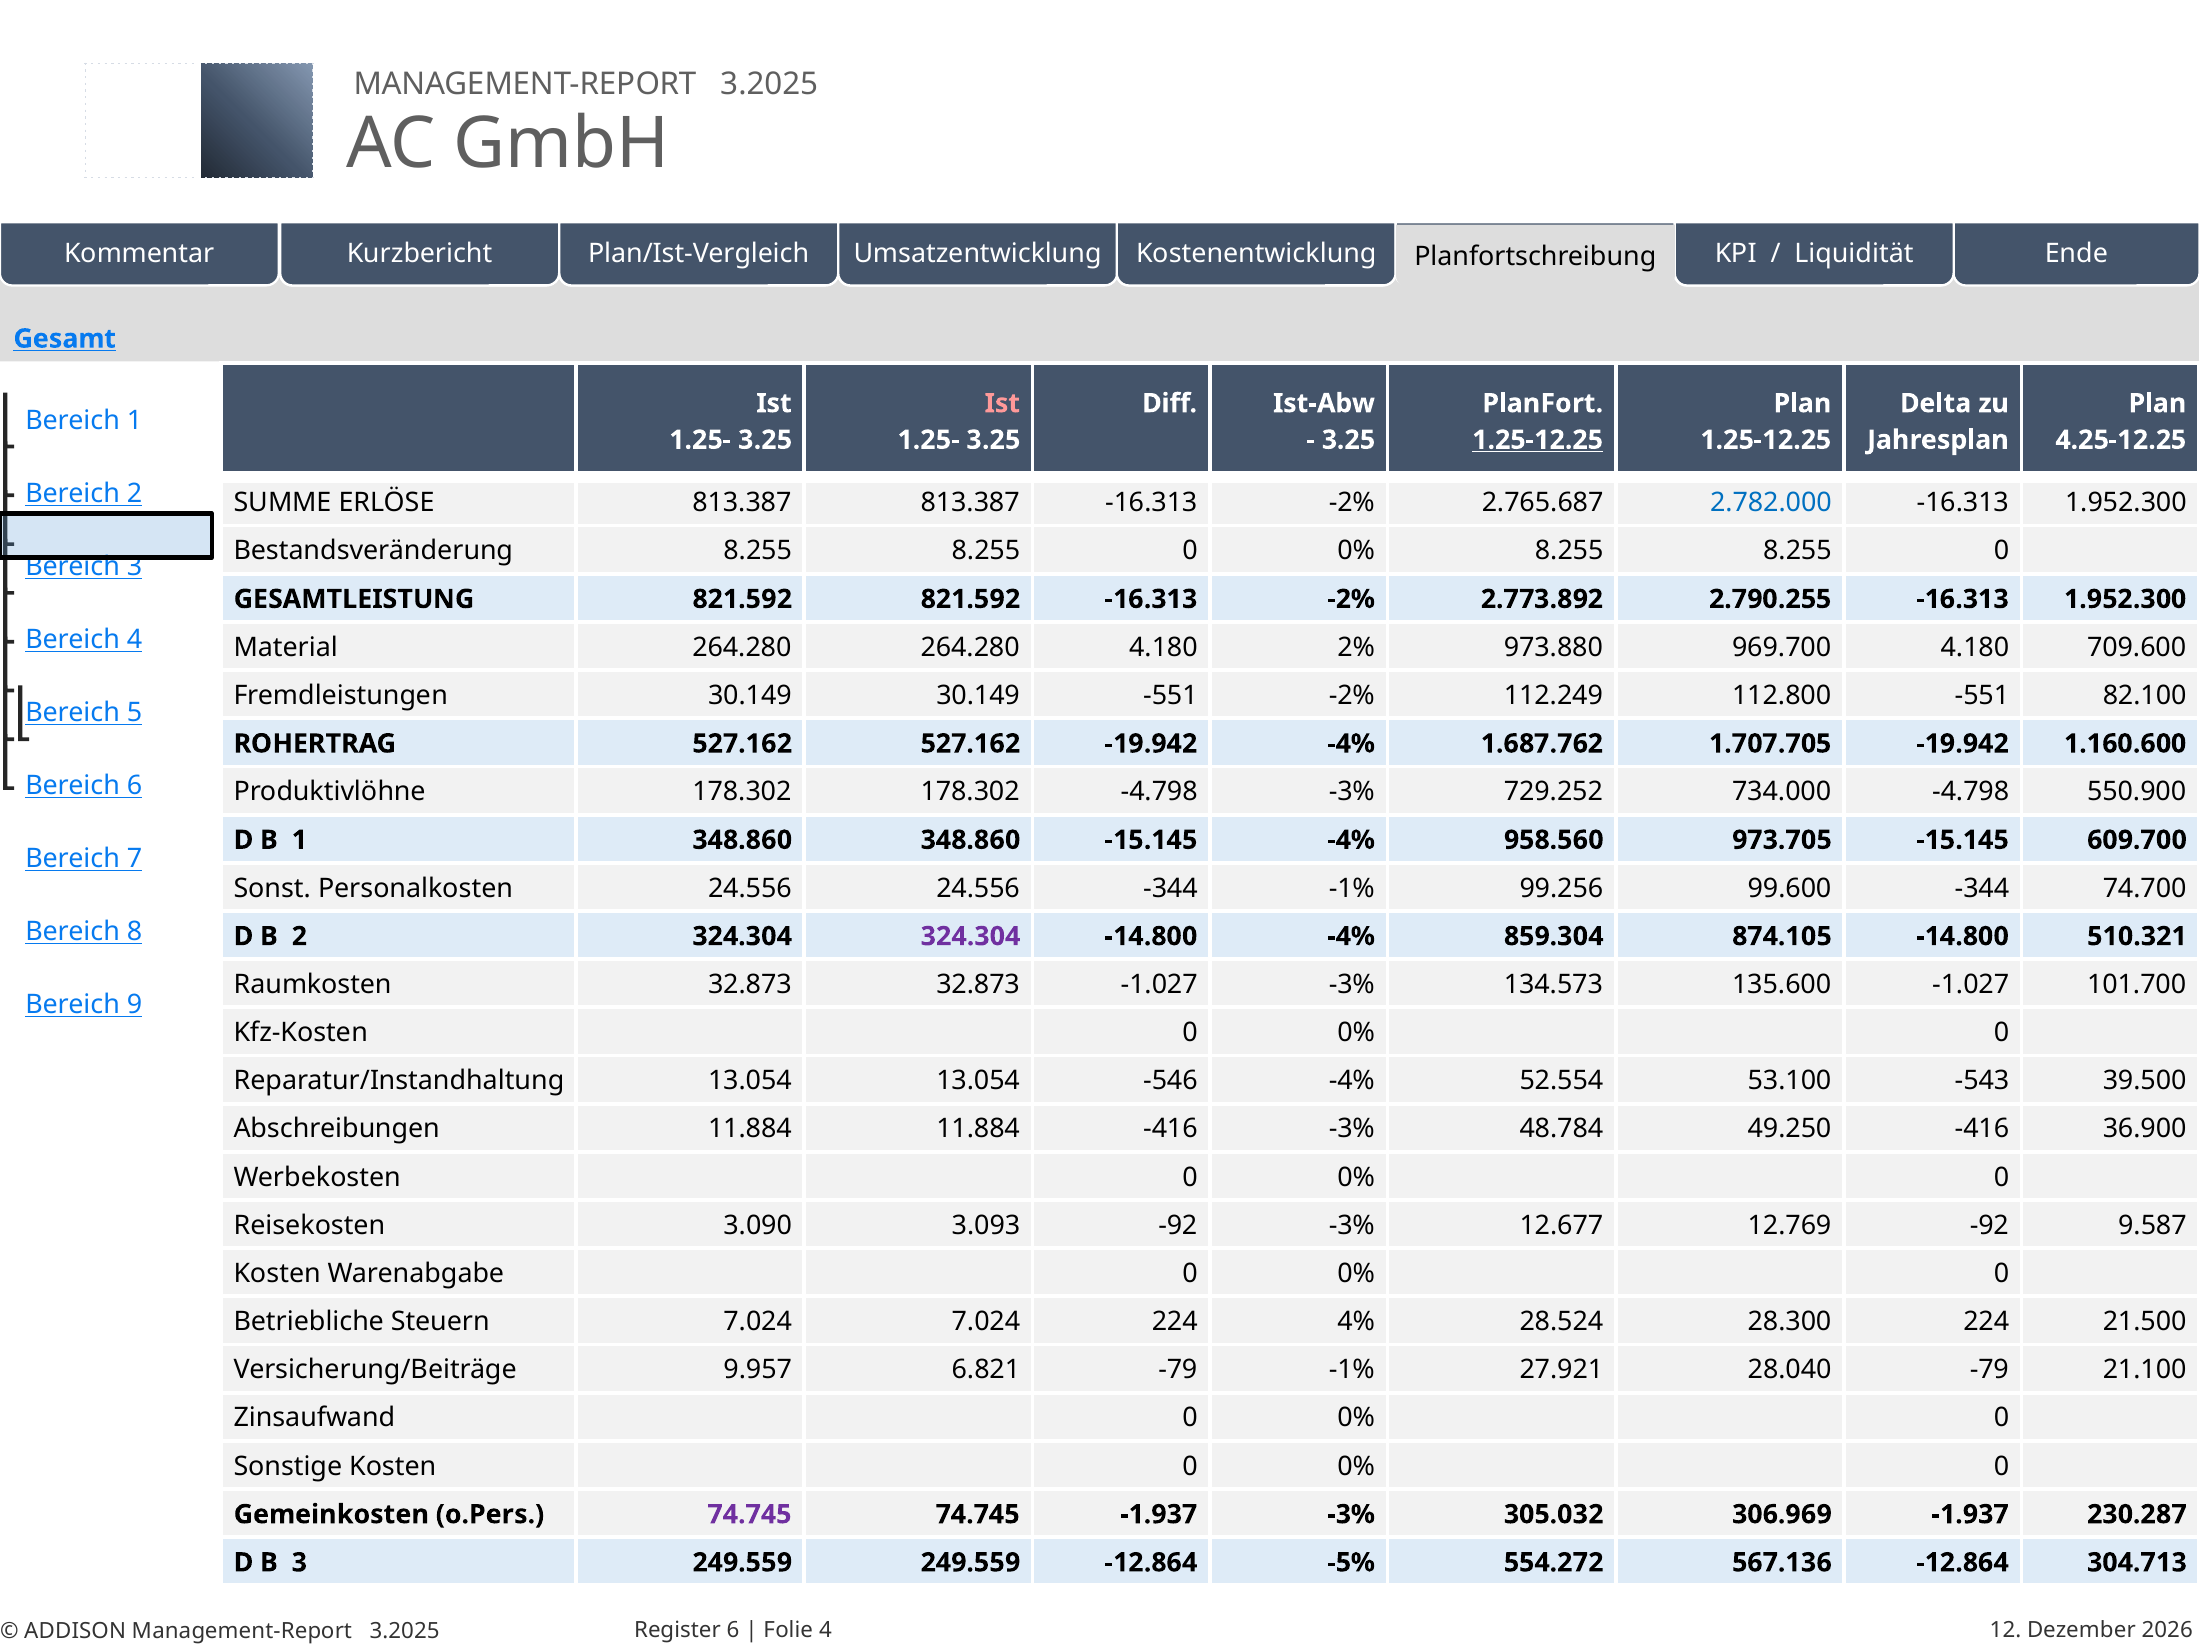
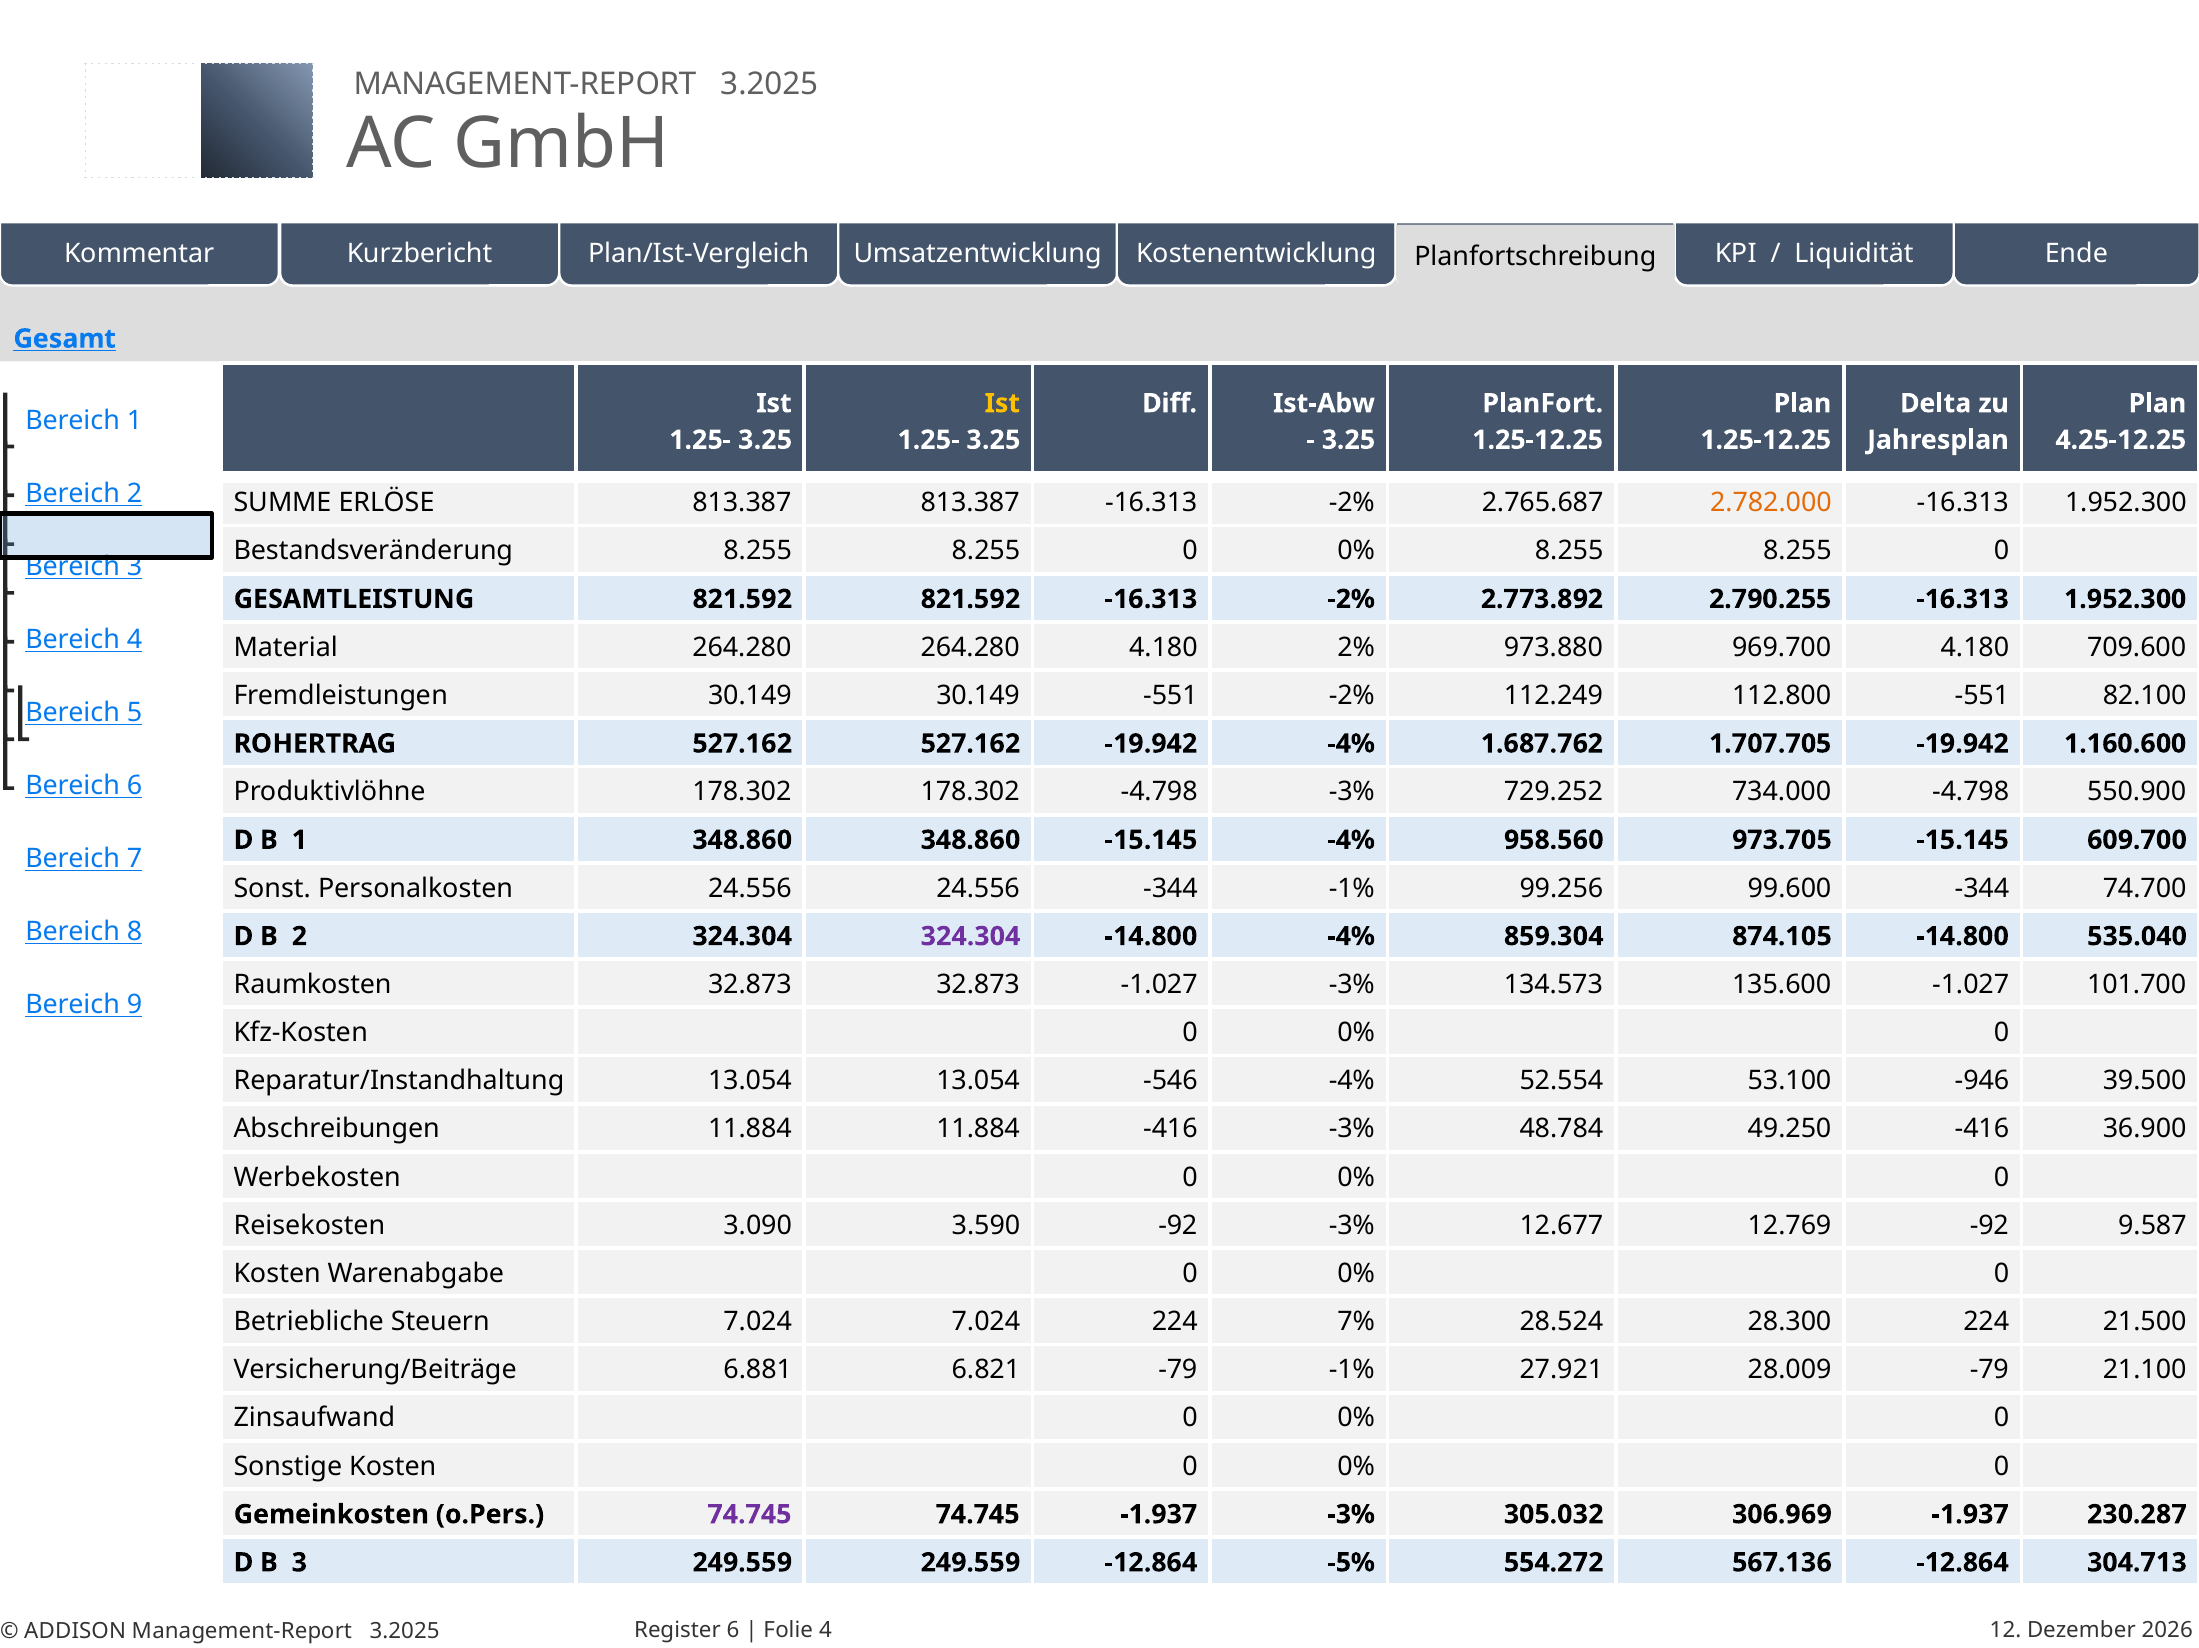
Ist colour: pink -> yellow (1002, 403)
1.25-12.25 underline: present -> none (1538, 440)
2.782.000 colour: blue -> orange (1771, 503)
510.321: 510.321 -> 535.040 (2137, 937)
-543: -543 -> -946 (1982, 1081)
3.093: 3.093 -> 3.590 (986, 1226)
4%: 4% -> 7% (1356, 1322)
9.957: 9.957 -> 6.881 (758, 1370)
28.040: 28.040 -> 28.009 (1790, 1370)
